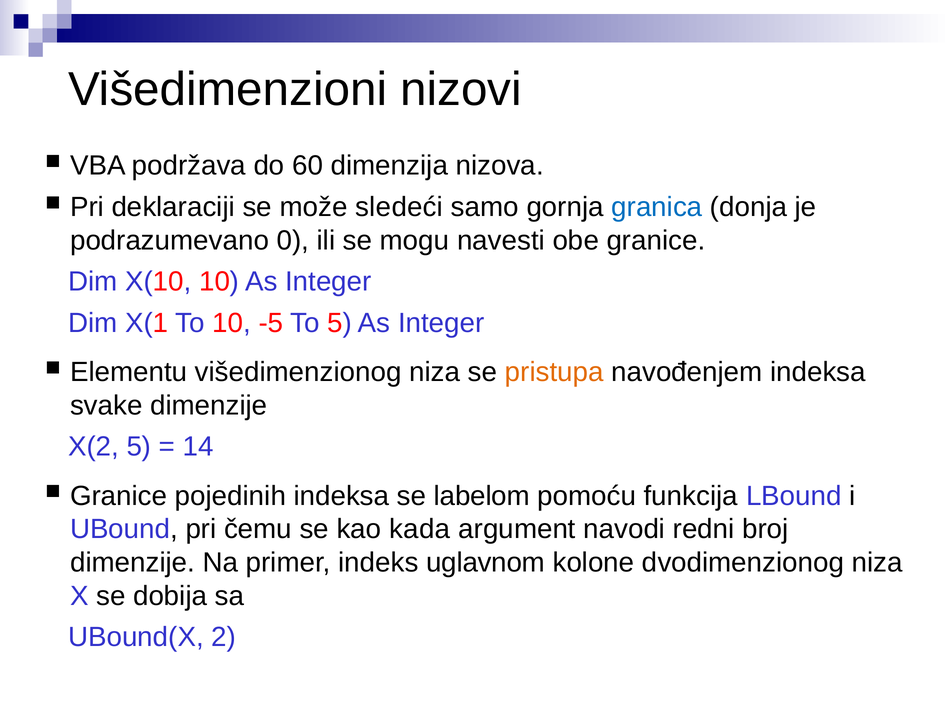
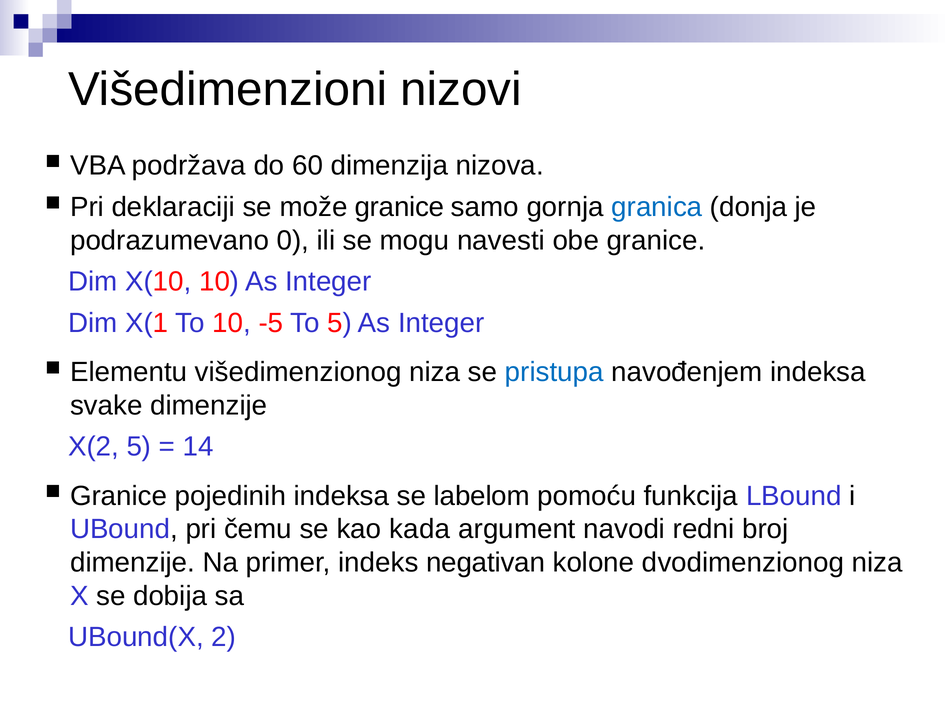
može sledeći: sledeći -> granice (399, 207)
pristupa colour: orange -> blue (554, 372)
uglavnom: uglavnom -> negativan (486, 563)
